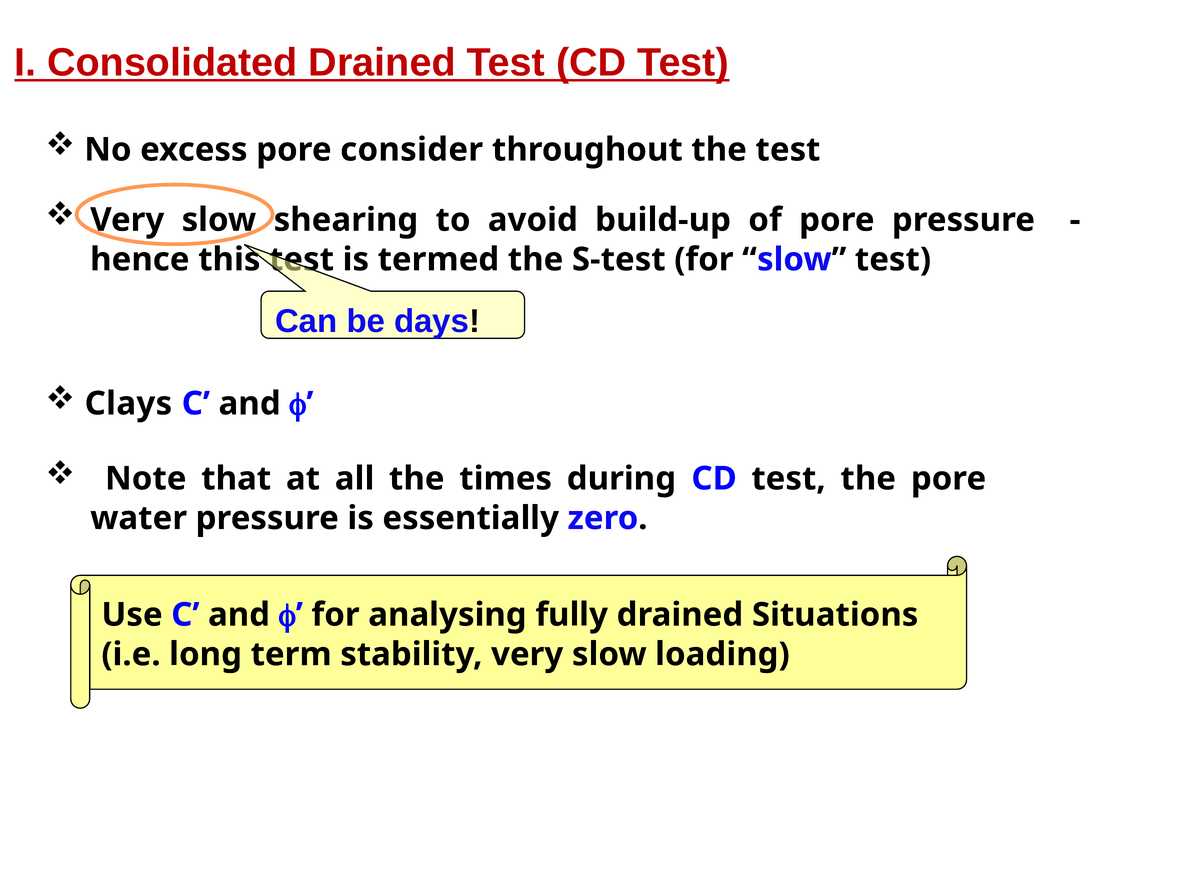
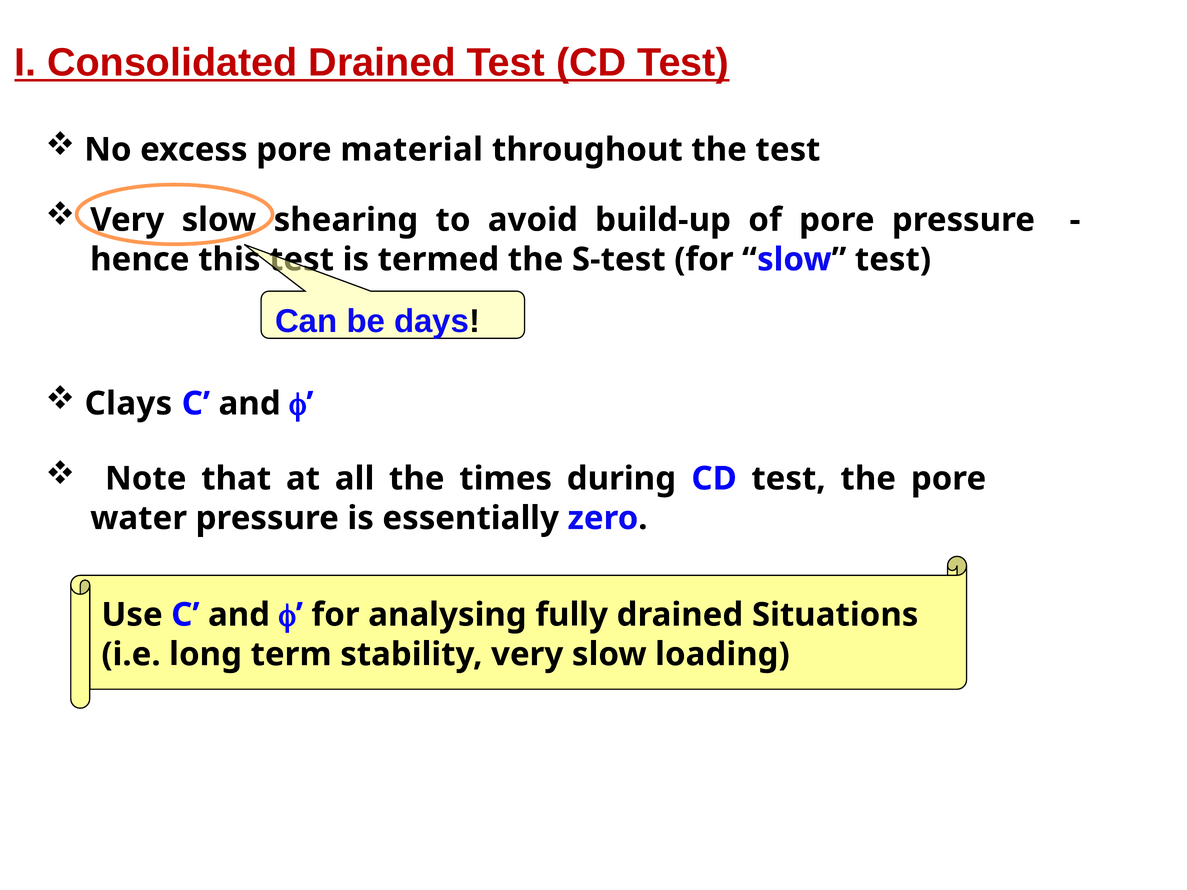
consider: consider -> material (412, 150)
